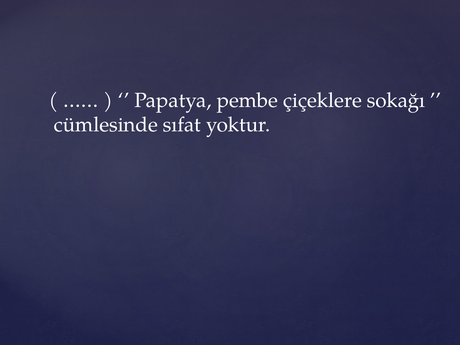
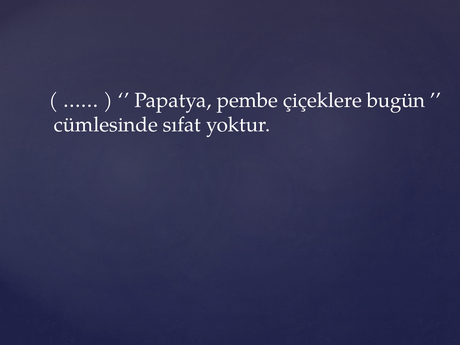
sokağı: sokağı -> bugün (396, 100)
